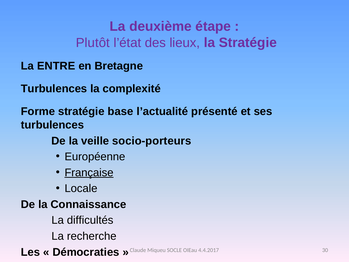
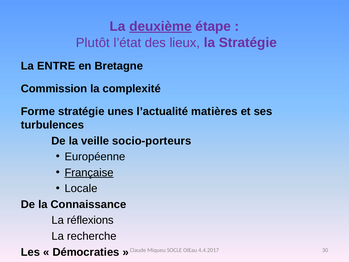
deuxième underline: none -> present (160, 26)
Turbulences: Turbulences -> Commission (54, 89)
base: base -> unes (121, 111)
présenté: présenté -> matières (214, 111)
difficultés: difficultés -> réflexions (90, 220)
